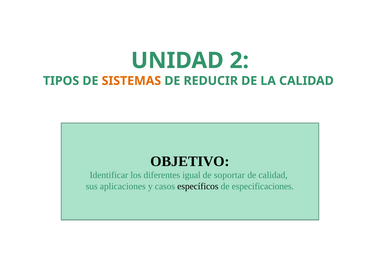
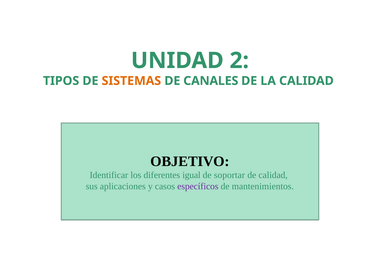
REDUCIR: REDUCIR -> CANALES (211, 81)
específicos colour: black -> purple (198, 186)
especificaciones: especificaciones -> mantenimientos (263, 186)
